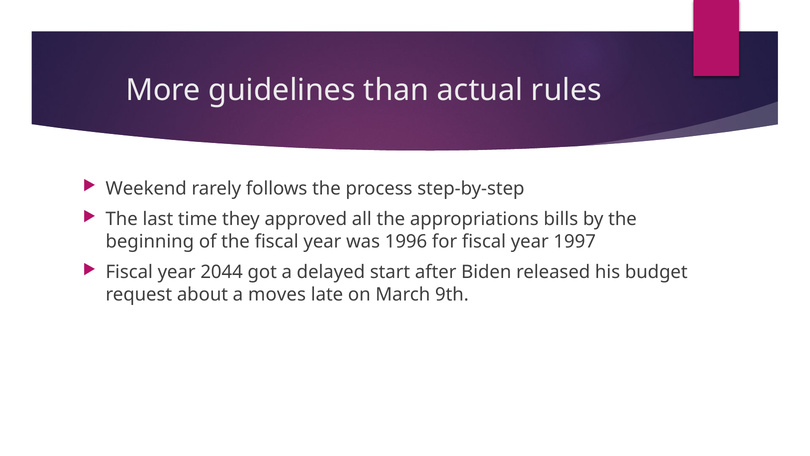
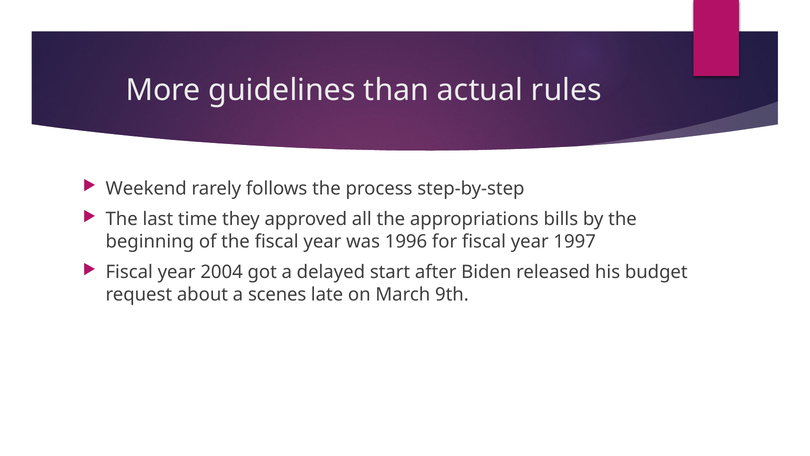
2044: 2044 -> 2004 (222, 272)
moves: moves -> scenes (277, 294)
